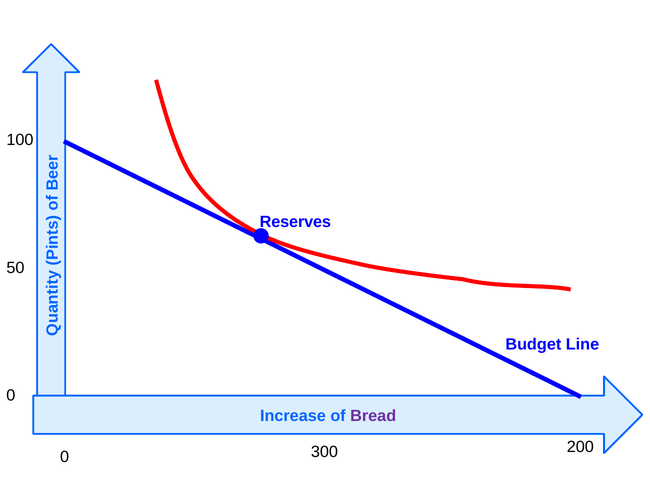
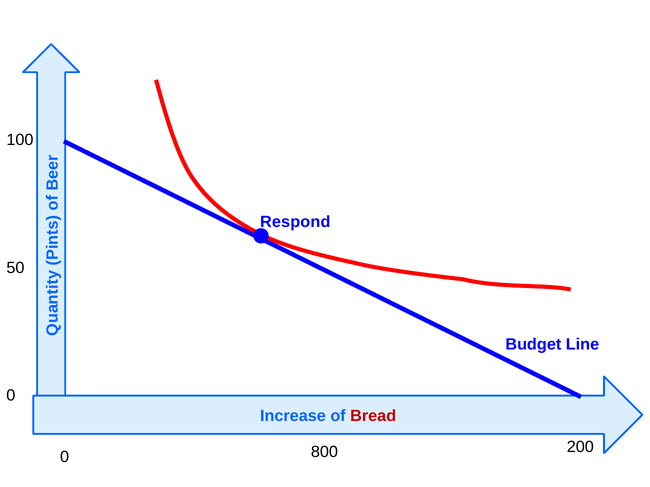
Reserves: Reserves -> Respond (295, 222)
Bread colour: purple -> red (373, 416)
300: 300 -> 800 (324, 452)
